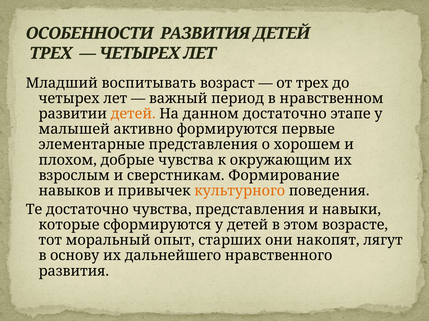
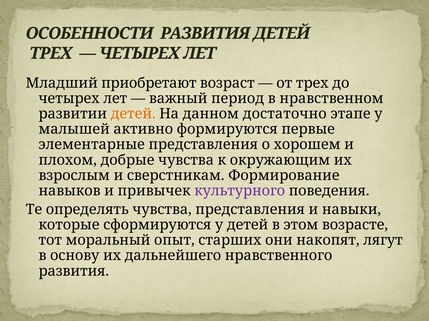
воспитывать: воспитывать -> приобретают (149, 83)
культурного colour: orange -> purple (240, 191)
Те достаточно: достаточно -> определять (87, 210)
